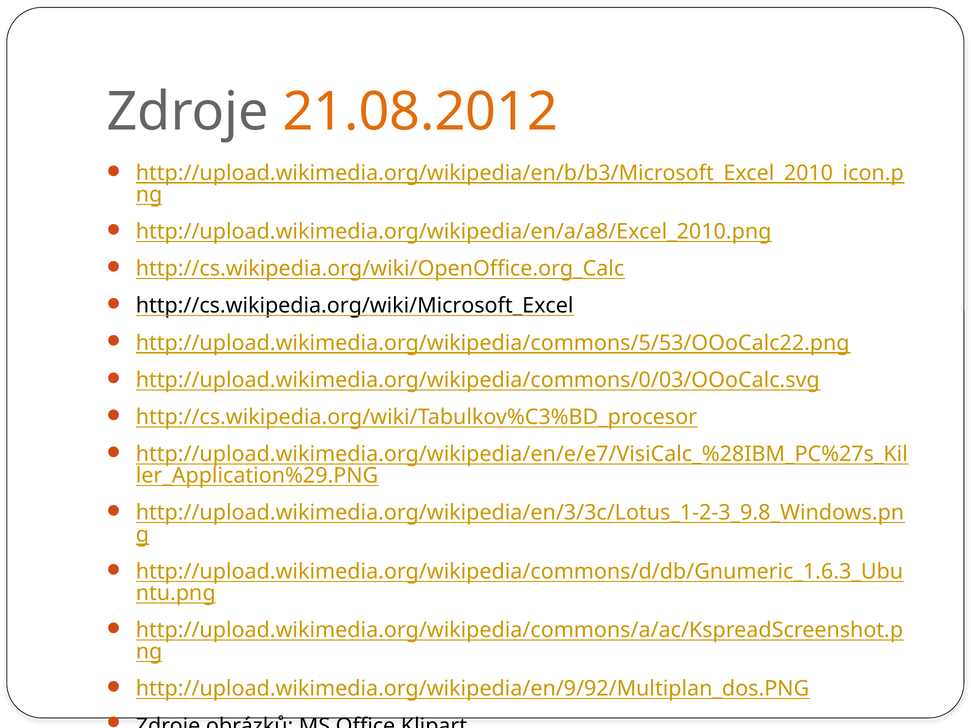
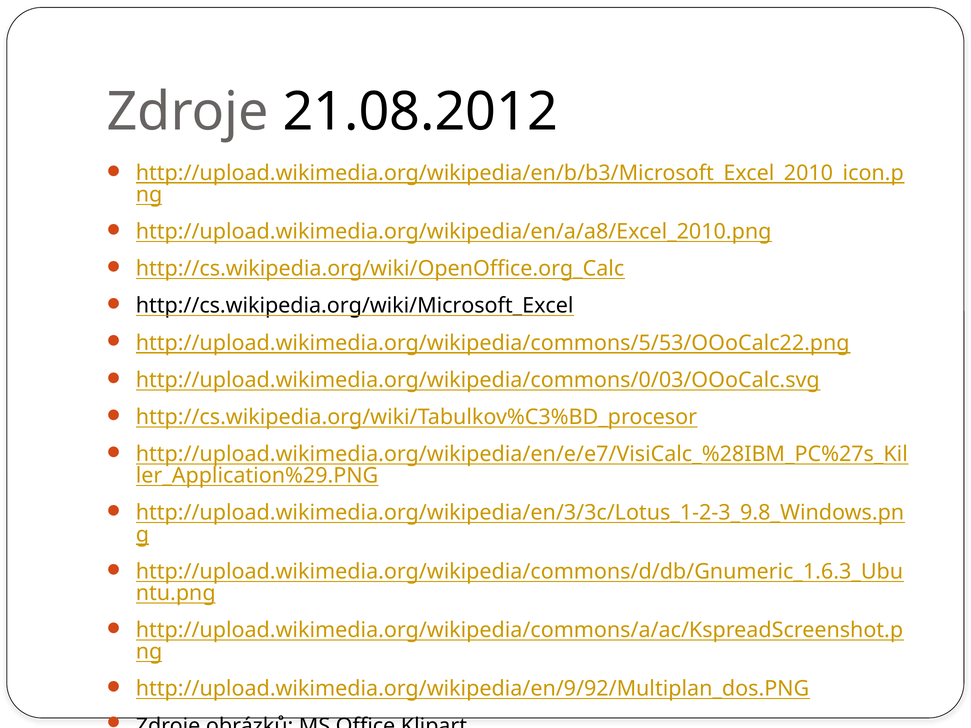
21.08.2012 colour: orange -> black (420, 112)
